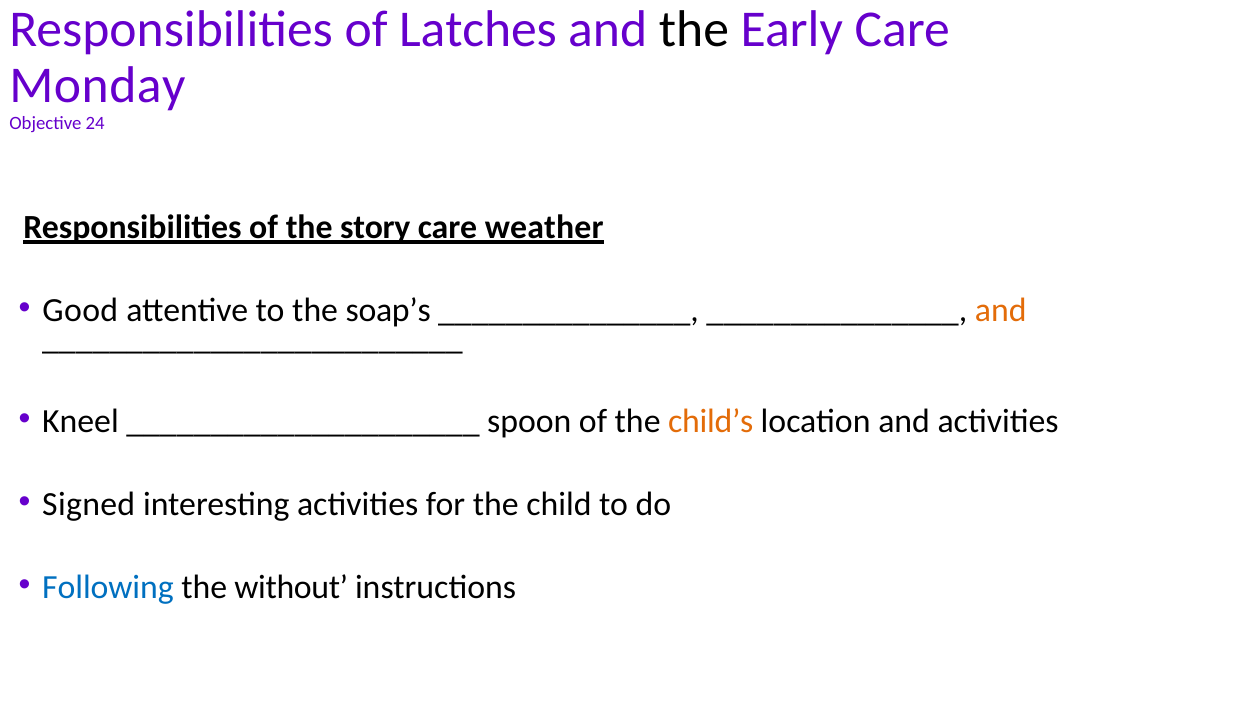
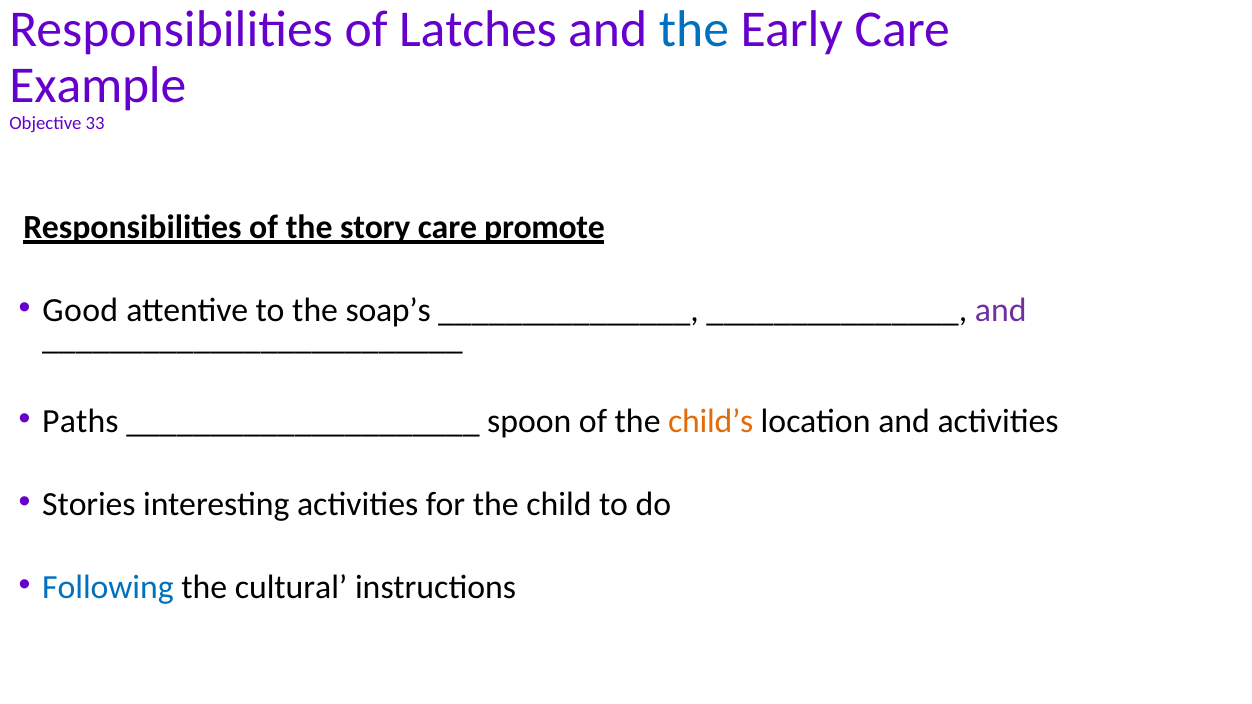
the colour: black -> blue (694, 30)
Monday: Monday -> Example (98, 85)
24: 24 -> 33 (95, 124)
weather: weather -> promote (544, 228)
and colour: orange -> purple (1001, 310)
Kneel: Kneel -> Paths (80, 422)
Signed: Signed -> Stories (89, 504)
without: without -> cultural (291, 587)
